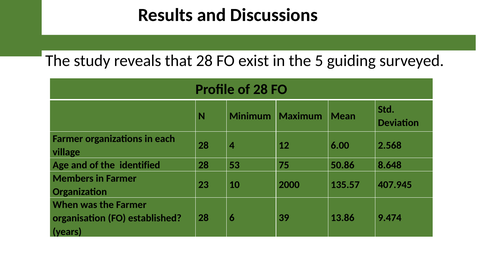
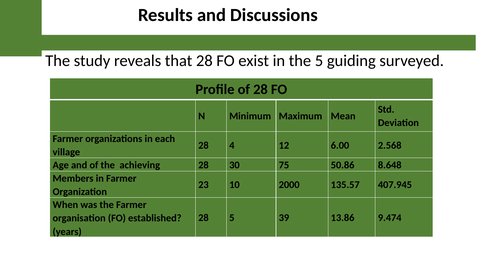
identified: identified -> achieving (140, 165)
53: 53 -> 30 (234, 165)
28 6: 6 -> 5 (232, 218)
